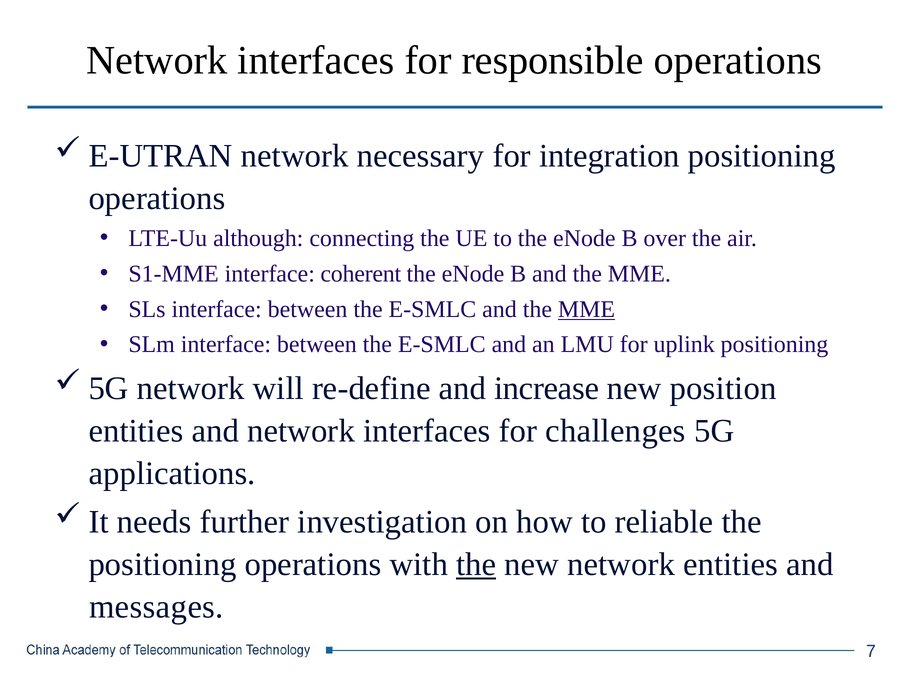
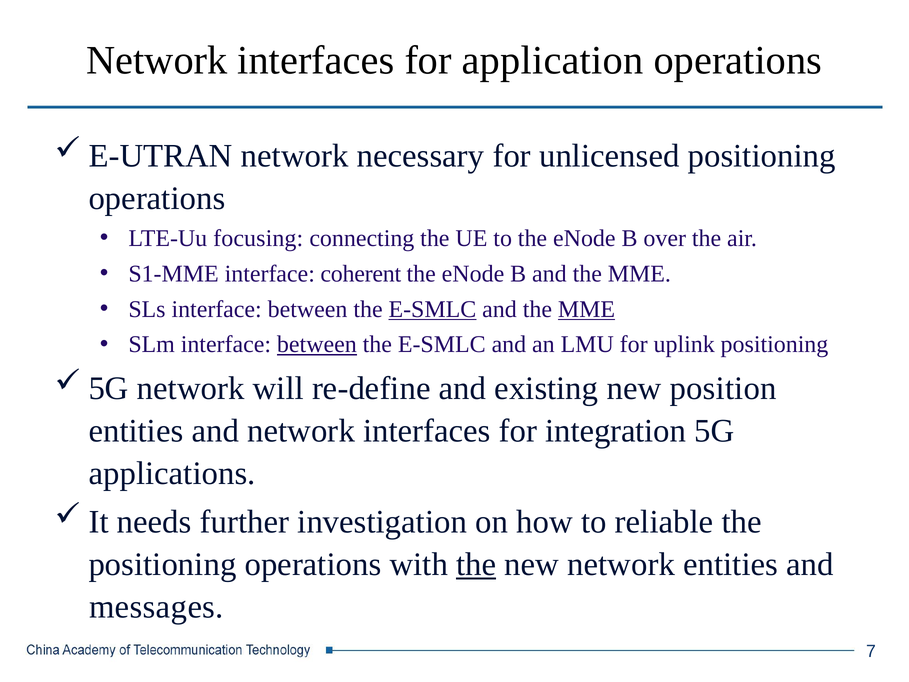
responsible: responsible -> application (553, 60)
integration: integration -> unlicensed (609, 156)
although: although -> focusing (258, 238)
E-SMLC underline: none -> present (432, 309)
between underline: none -> present (317, 344)
increase: increase -> existing (546, 388)
challenges: challenges -> integration (616, 431)
